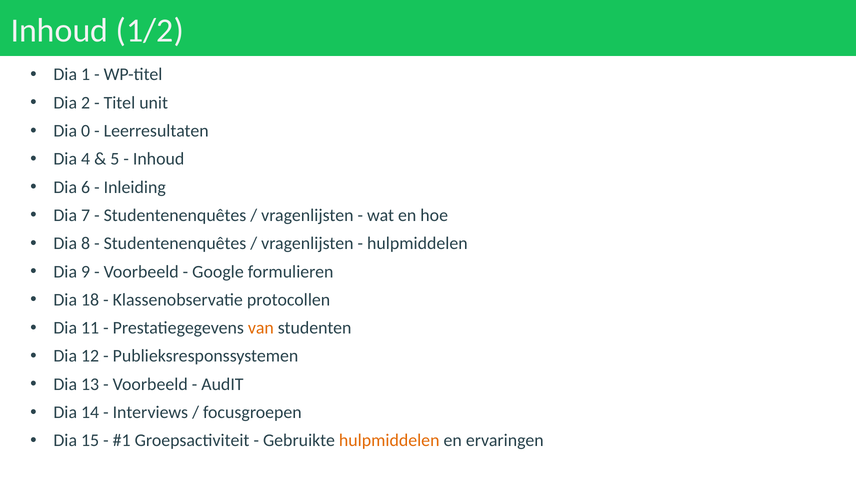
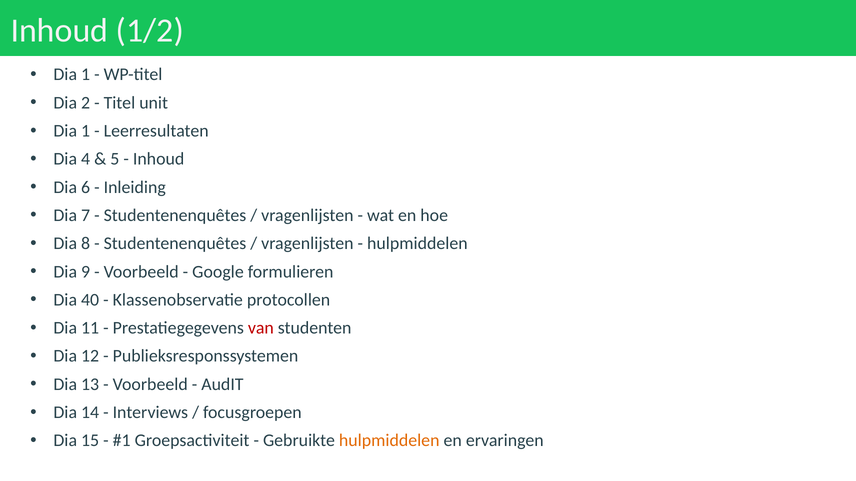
0: 0 -> 1 (86, 131)
18: 18 -> 40 (90, 300)
van colour: orange -> red (261, 328)
